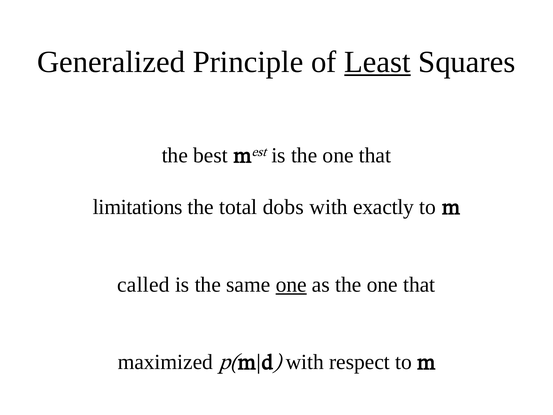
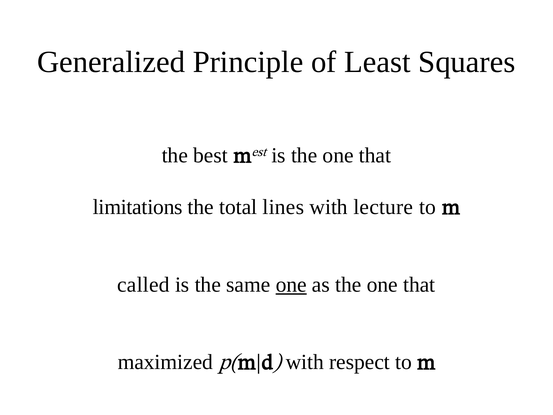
Least underline: present -> none (377, 62)
dobs: dobs -> lines (283, 207)
exactly: exactly -> lecture (383, 207)
